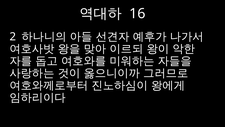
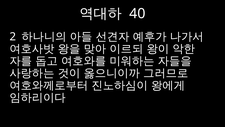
16: 16 -> 40 (137, 14)
